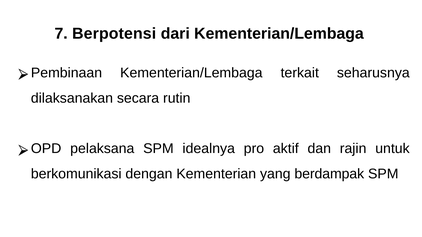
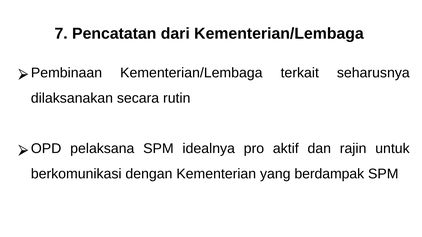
Berpotensi: Berpotensi -> Pencatatan (114, 34)
